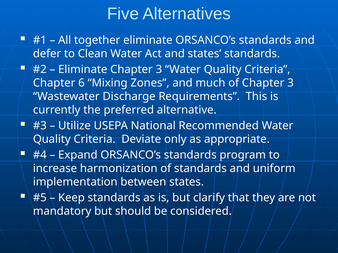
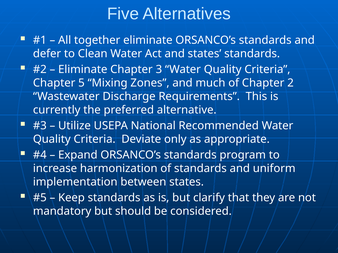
6: 6 -> 5 (81, 83)
of Chapter 3: 3 -> 2 (290, 83)
